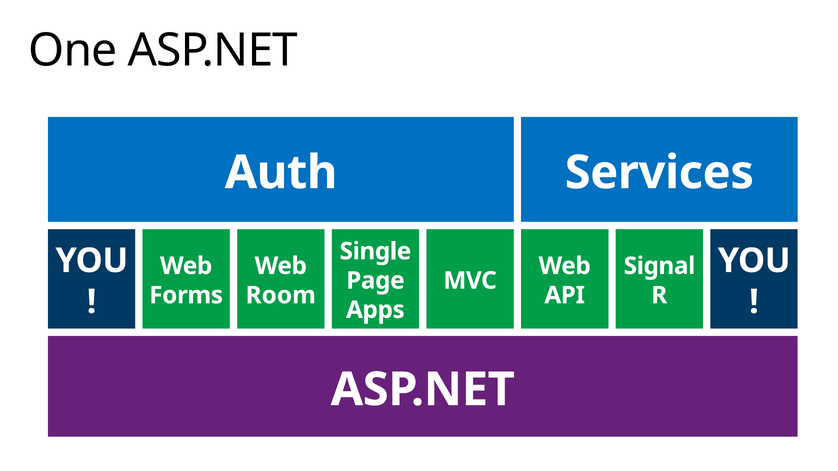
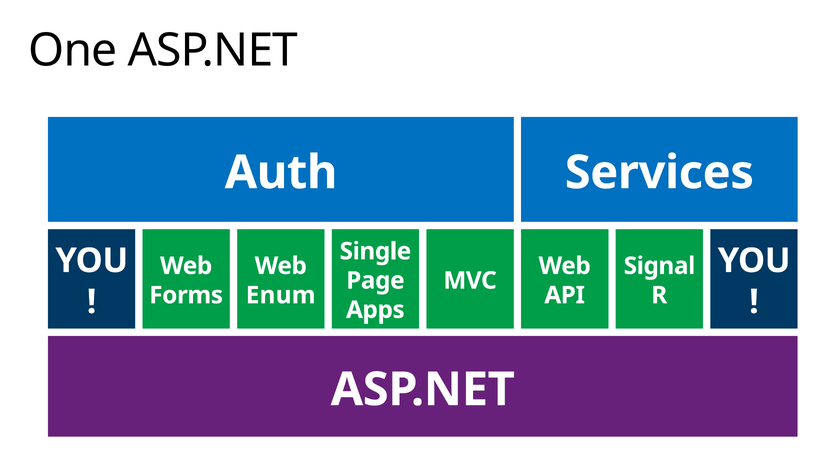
Room: Room -> Enum (281, 295)
